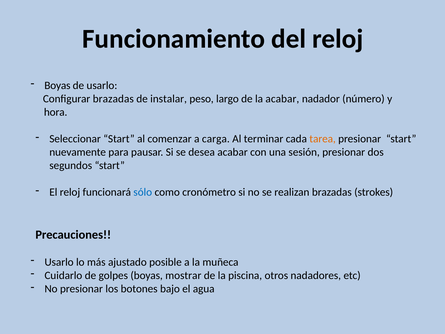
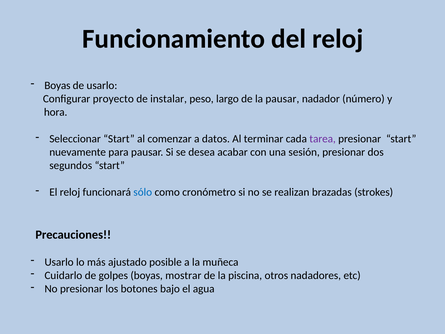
Configurar brazadas: brazadas -> proyecto (113, 99)
la acabar: acabar -> pausar (282, 99)
carga: carga -> datos (216, 139)
tarea colour: orange -> purple (323, 139)
